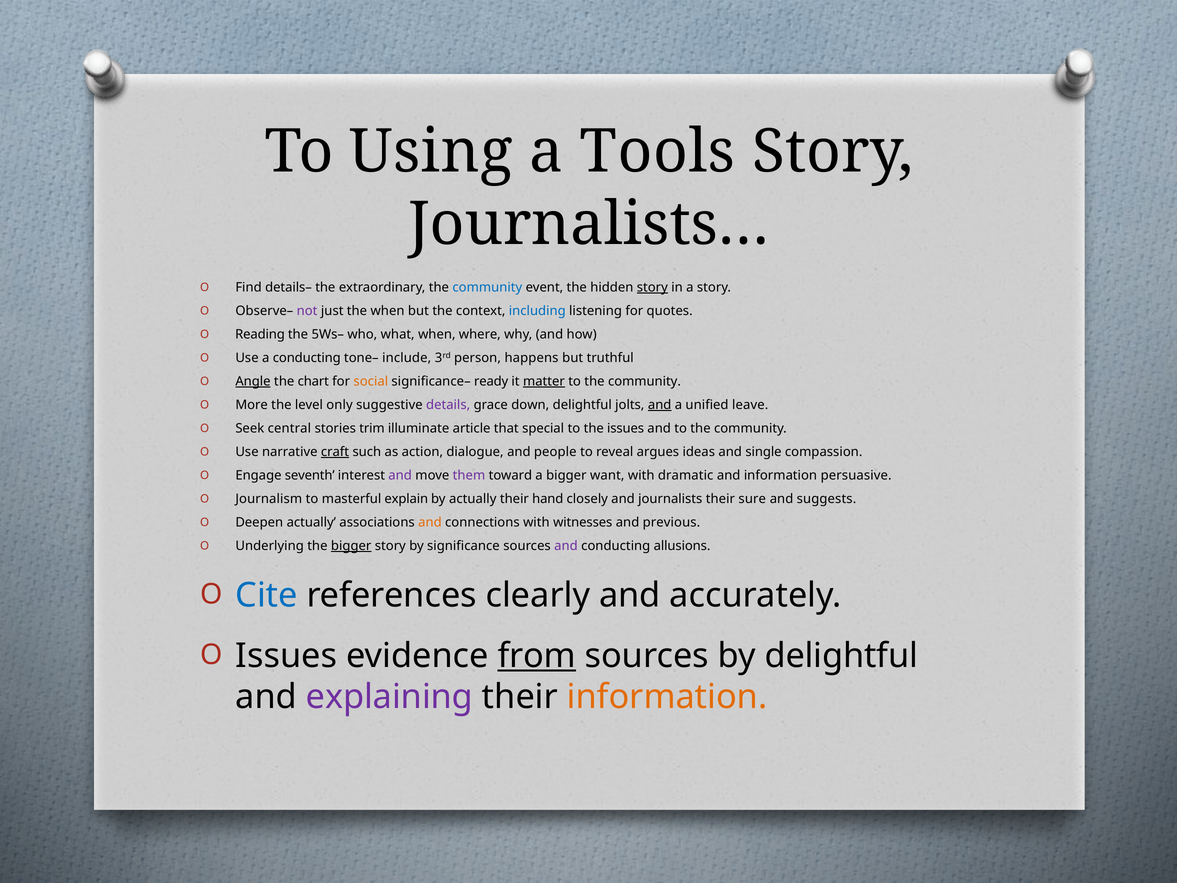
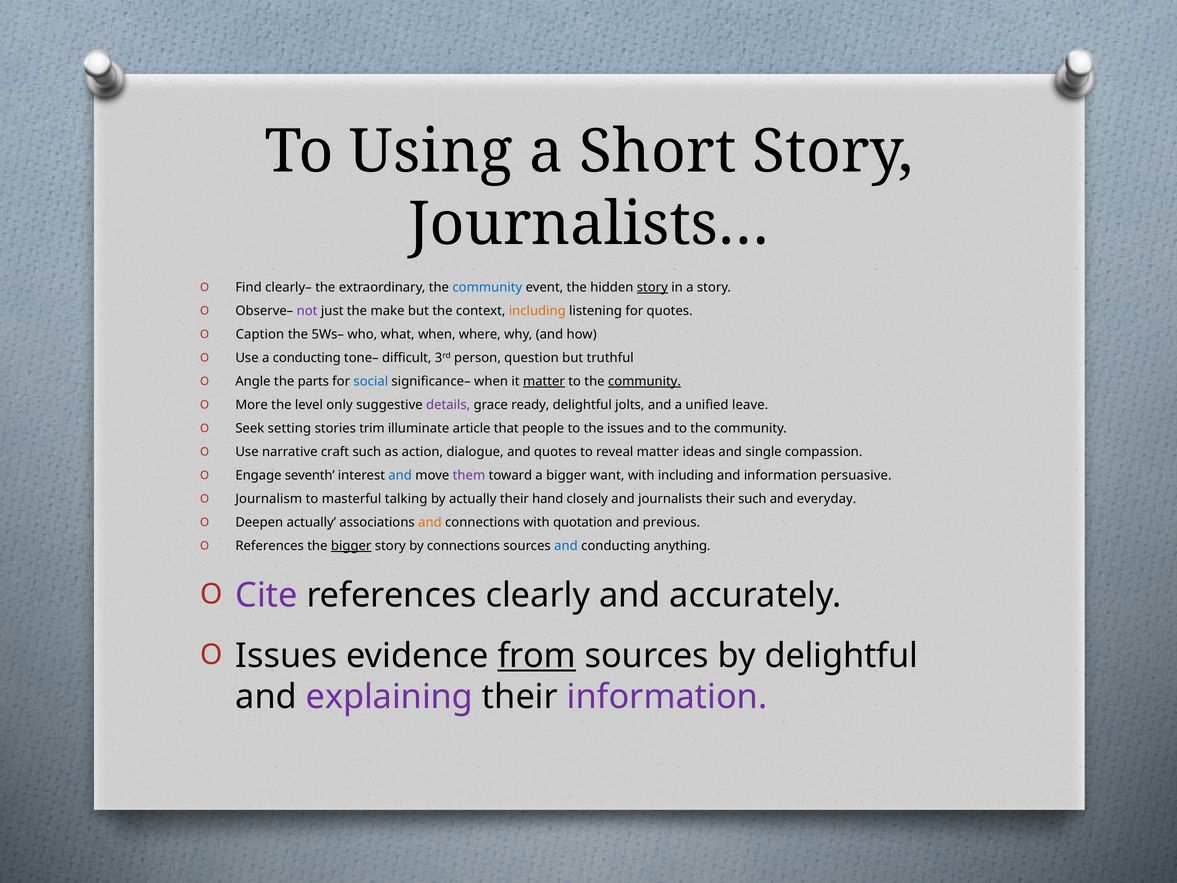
Tools: Tools -> Short (658, 152)
details–: details– -> clearly– (288, 287)
the when: when -> make (388, 311)
including colour: blue -> orange (537, 311)
Reading: Reading -> Caption (260, 334)
include: include -> difficult (407, 358)
happens: happens -> question (532, 358)
Angle underline: present -> none (253, 381)
chart: chart -> parts (313, 381)
social colour: orange -> blue (371, 381)
significance– ready: ready -> when (491, 381)
community underline: none -> present (644, 381)
down: down -> ready (530, 405)
and underline: present -> none (660, 405)
central: central -> setting (289, 428)
special: special -> people (543, 428)
craft underline: present -> none (335, 452)
and people: people -> quotes (555, 452)
reveal argues: argues -> matter (658, 452)
and colour: purple -> blue (400, 475)
with dramatic: dramatic -> including (686, 475)
explain: explain -> talking (406, 499)
their sure: sure -> such (752, 499)
suggests: suggests -> everyday (826, 499)
witnesses: witnesses -> quotation (583, 522)
Underlying: Underlying -> References (270, 546)
by significance: significance -> connections (463, 546)
and colour: purple -> blue (566, 546)
allusions: allusions -> anything (682, 546)
Cite colour: blue -> purple (266, 595)
information colour: orange -> purple (667, 697)
